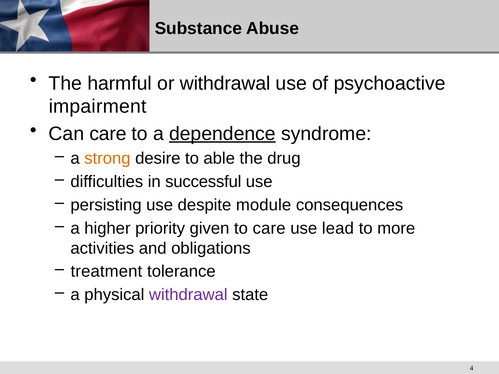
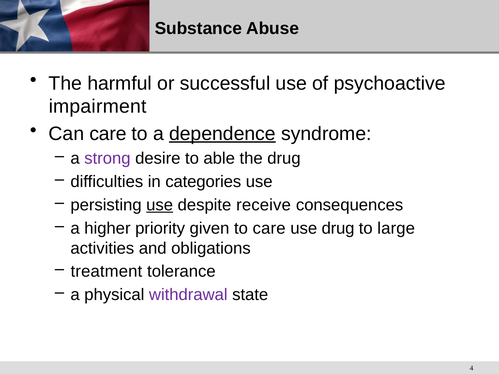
or withdrawal: withdrawal -> successful (225, 83)
strong colour: orange -> purple (107, 159)
successful: successful -> categories (203, 182)
use underline: none -> present (160, 205)
module: module -> receive (264, 205)
use lead: lead -> drug (338, 228)
more: more -> large (396, 228)
